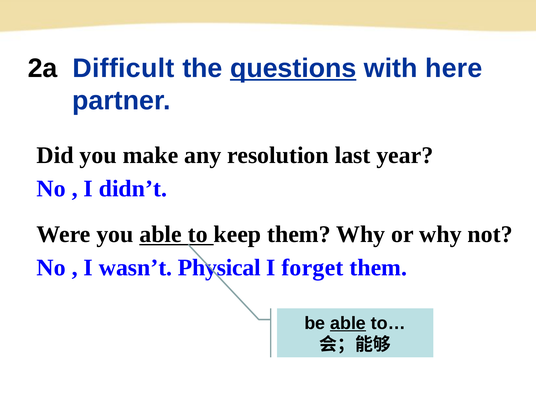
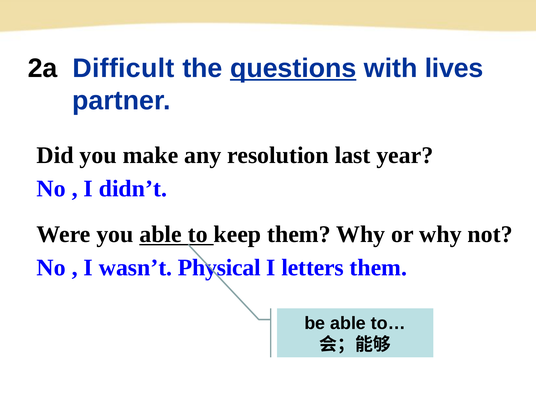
here: here -> lives (454, 68)
forget: forget -> letters (313, 268)
able underline: present -> none (348, 323)
